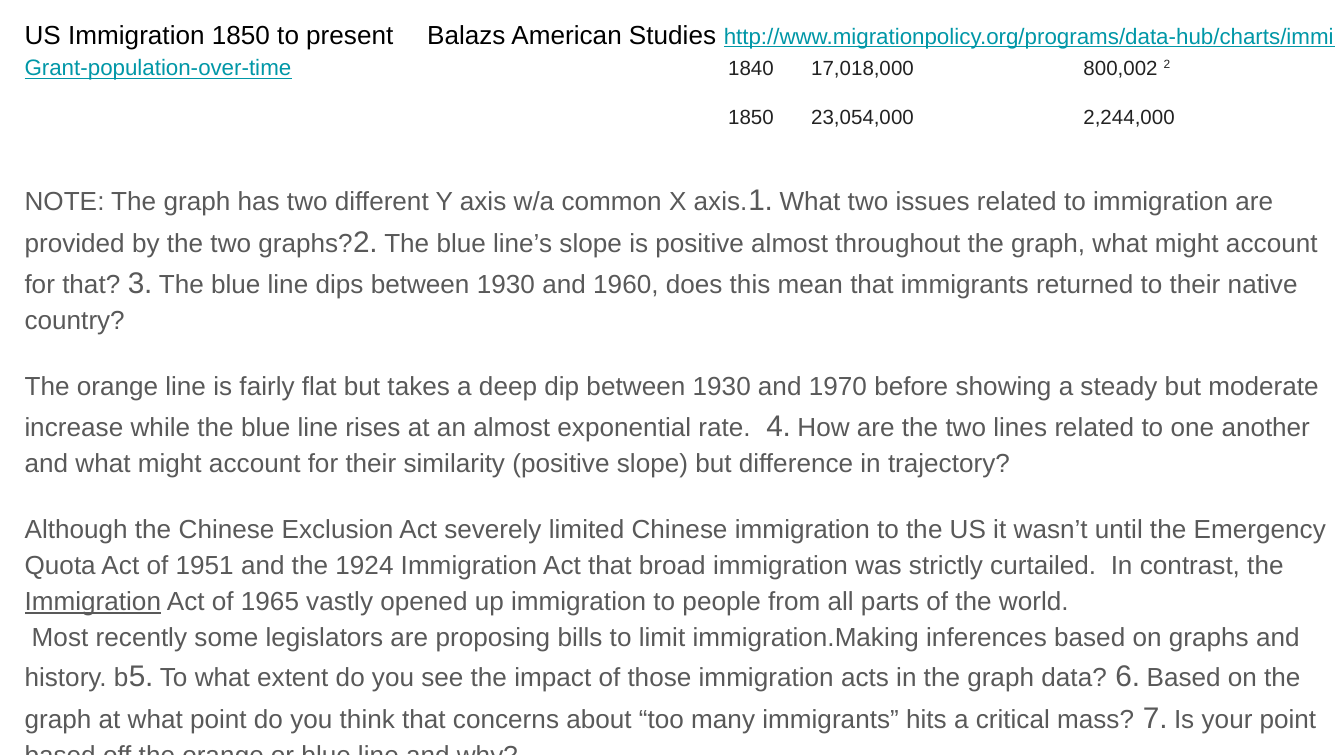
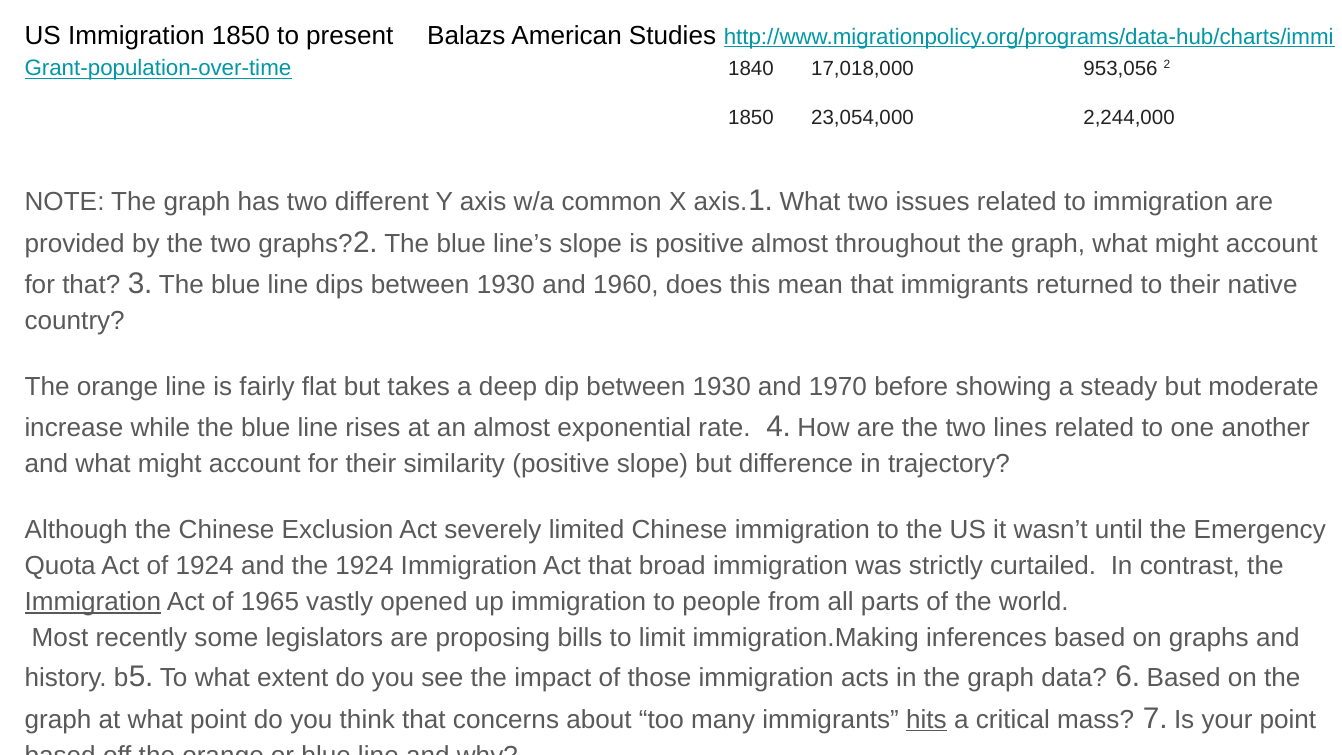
800,002: 800,002 -> 953,056 (1121, 68)
of 1951: 1951 -> 1924 (205, 566)
hits underline: none -> present (926, 719)
